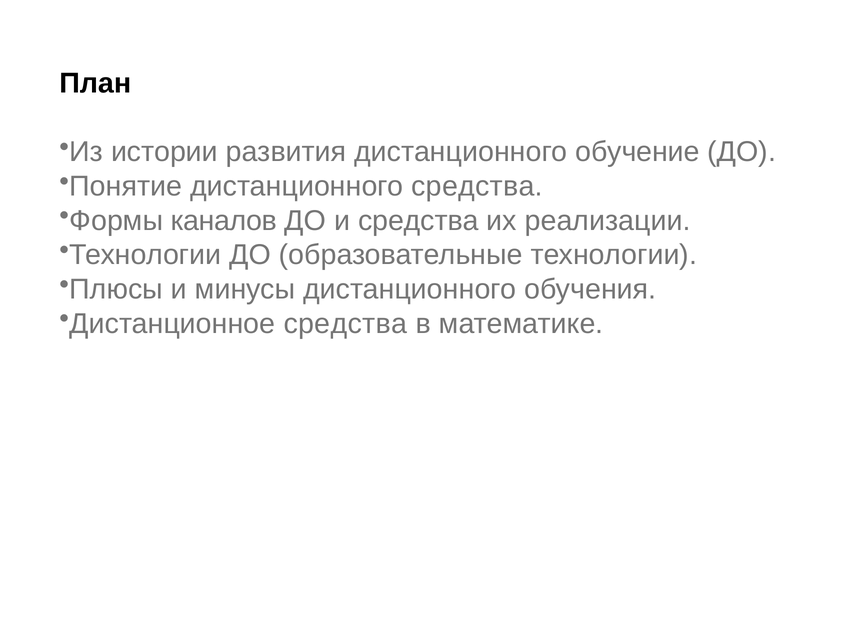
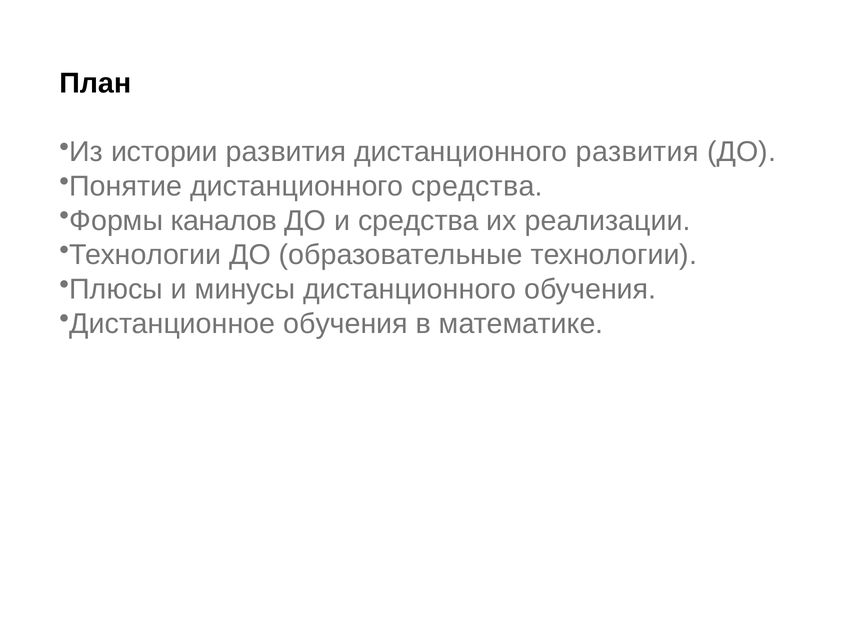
дистанционного обучение: обучение -> развития (637, 152)
Дистанционное средства: средства -> обучения (346, 324)
